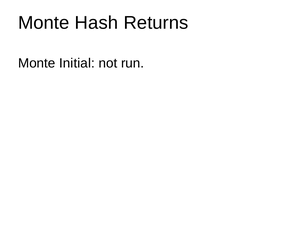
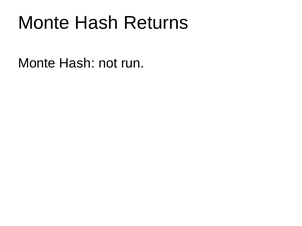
Initial: Initial -> Hash (77, 63)
